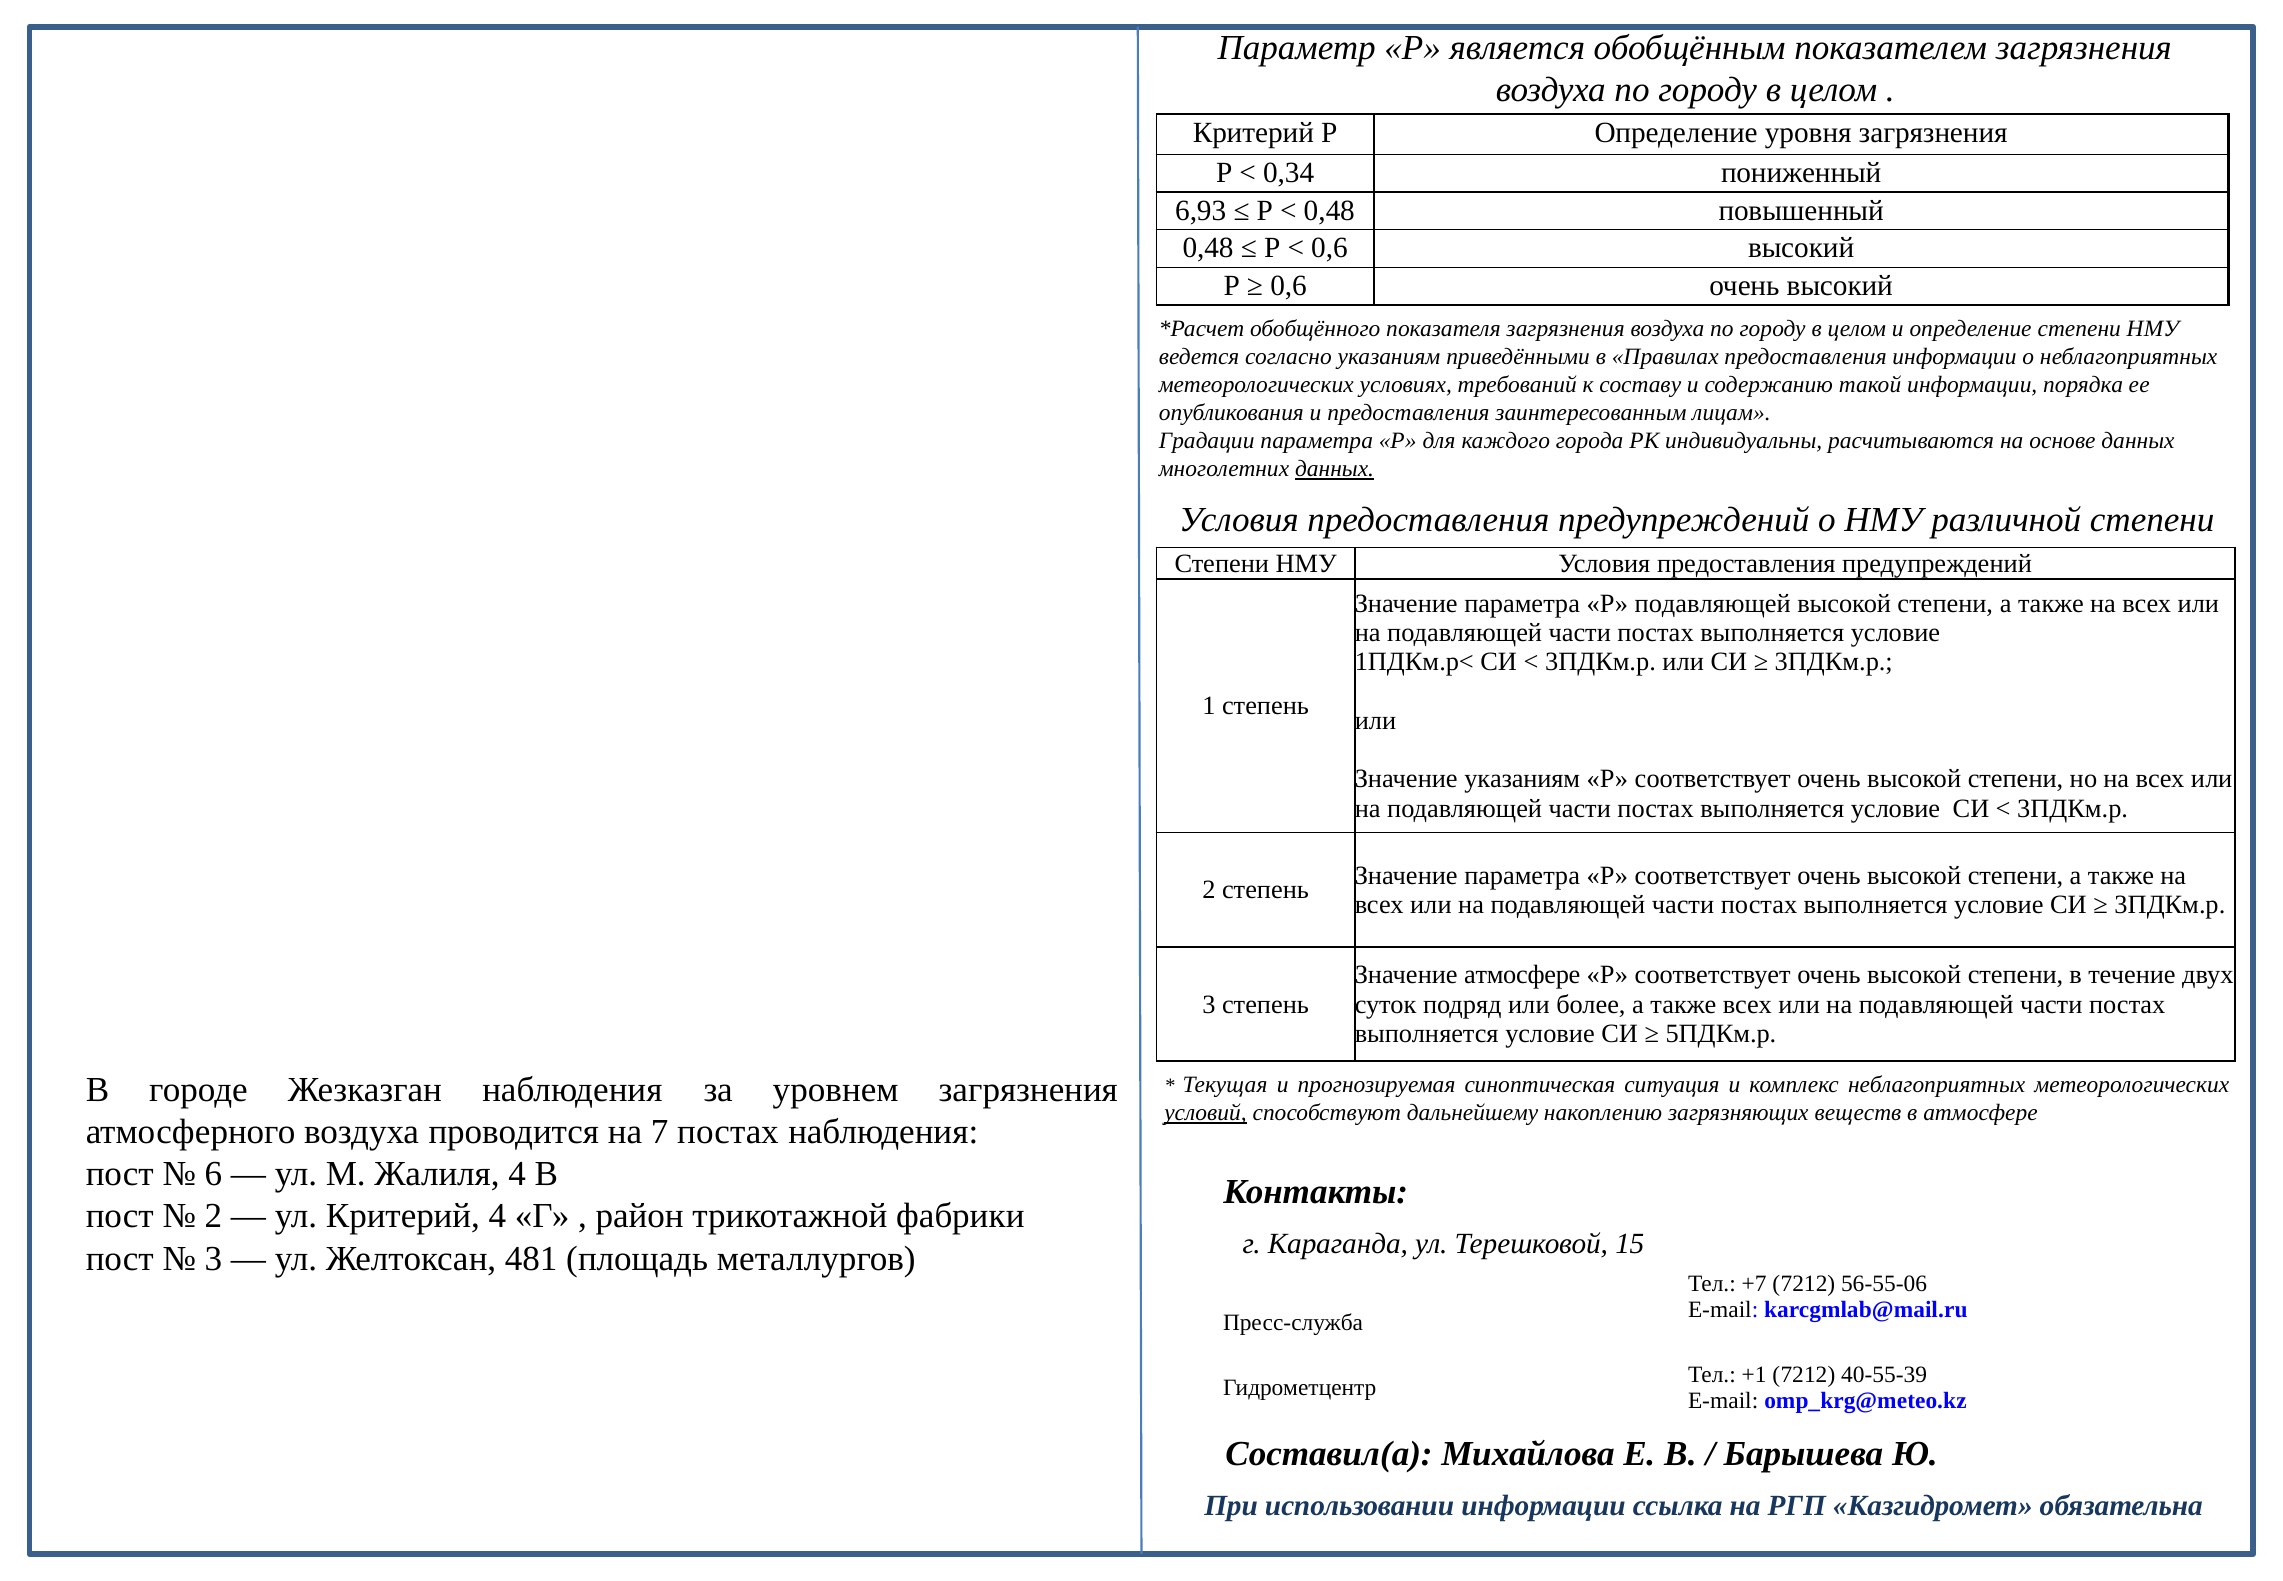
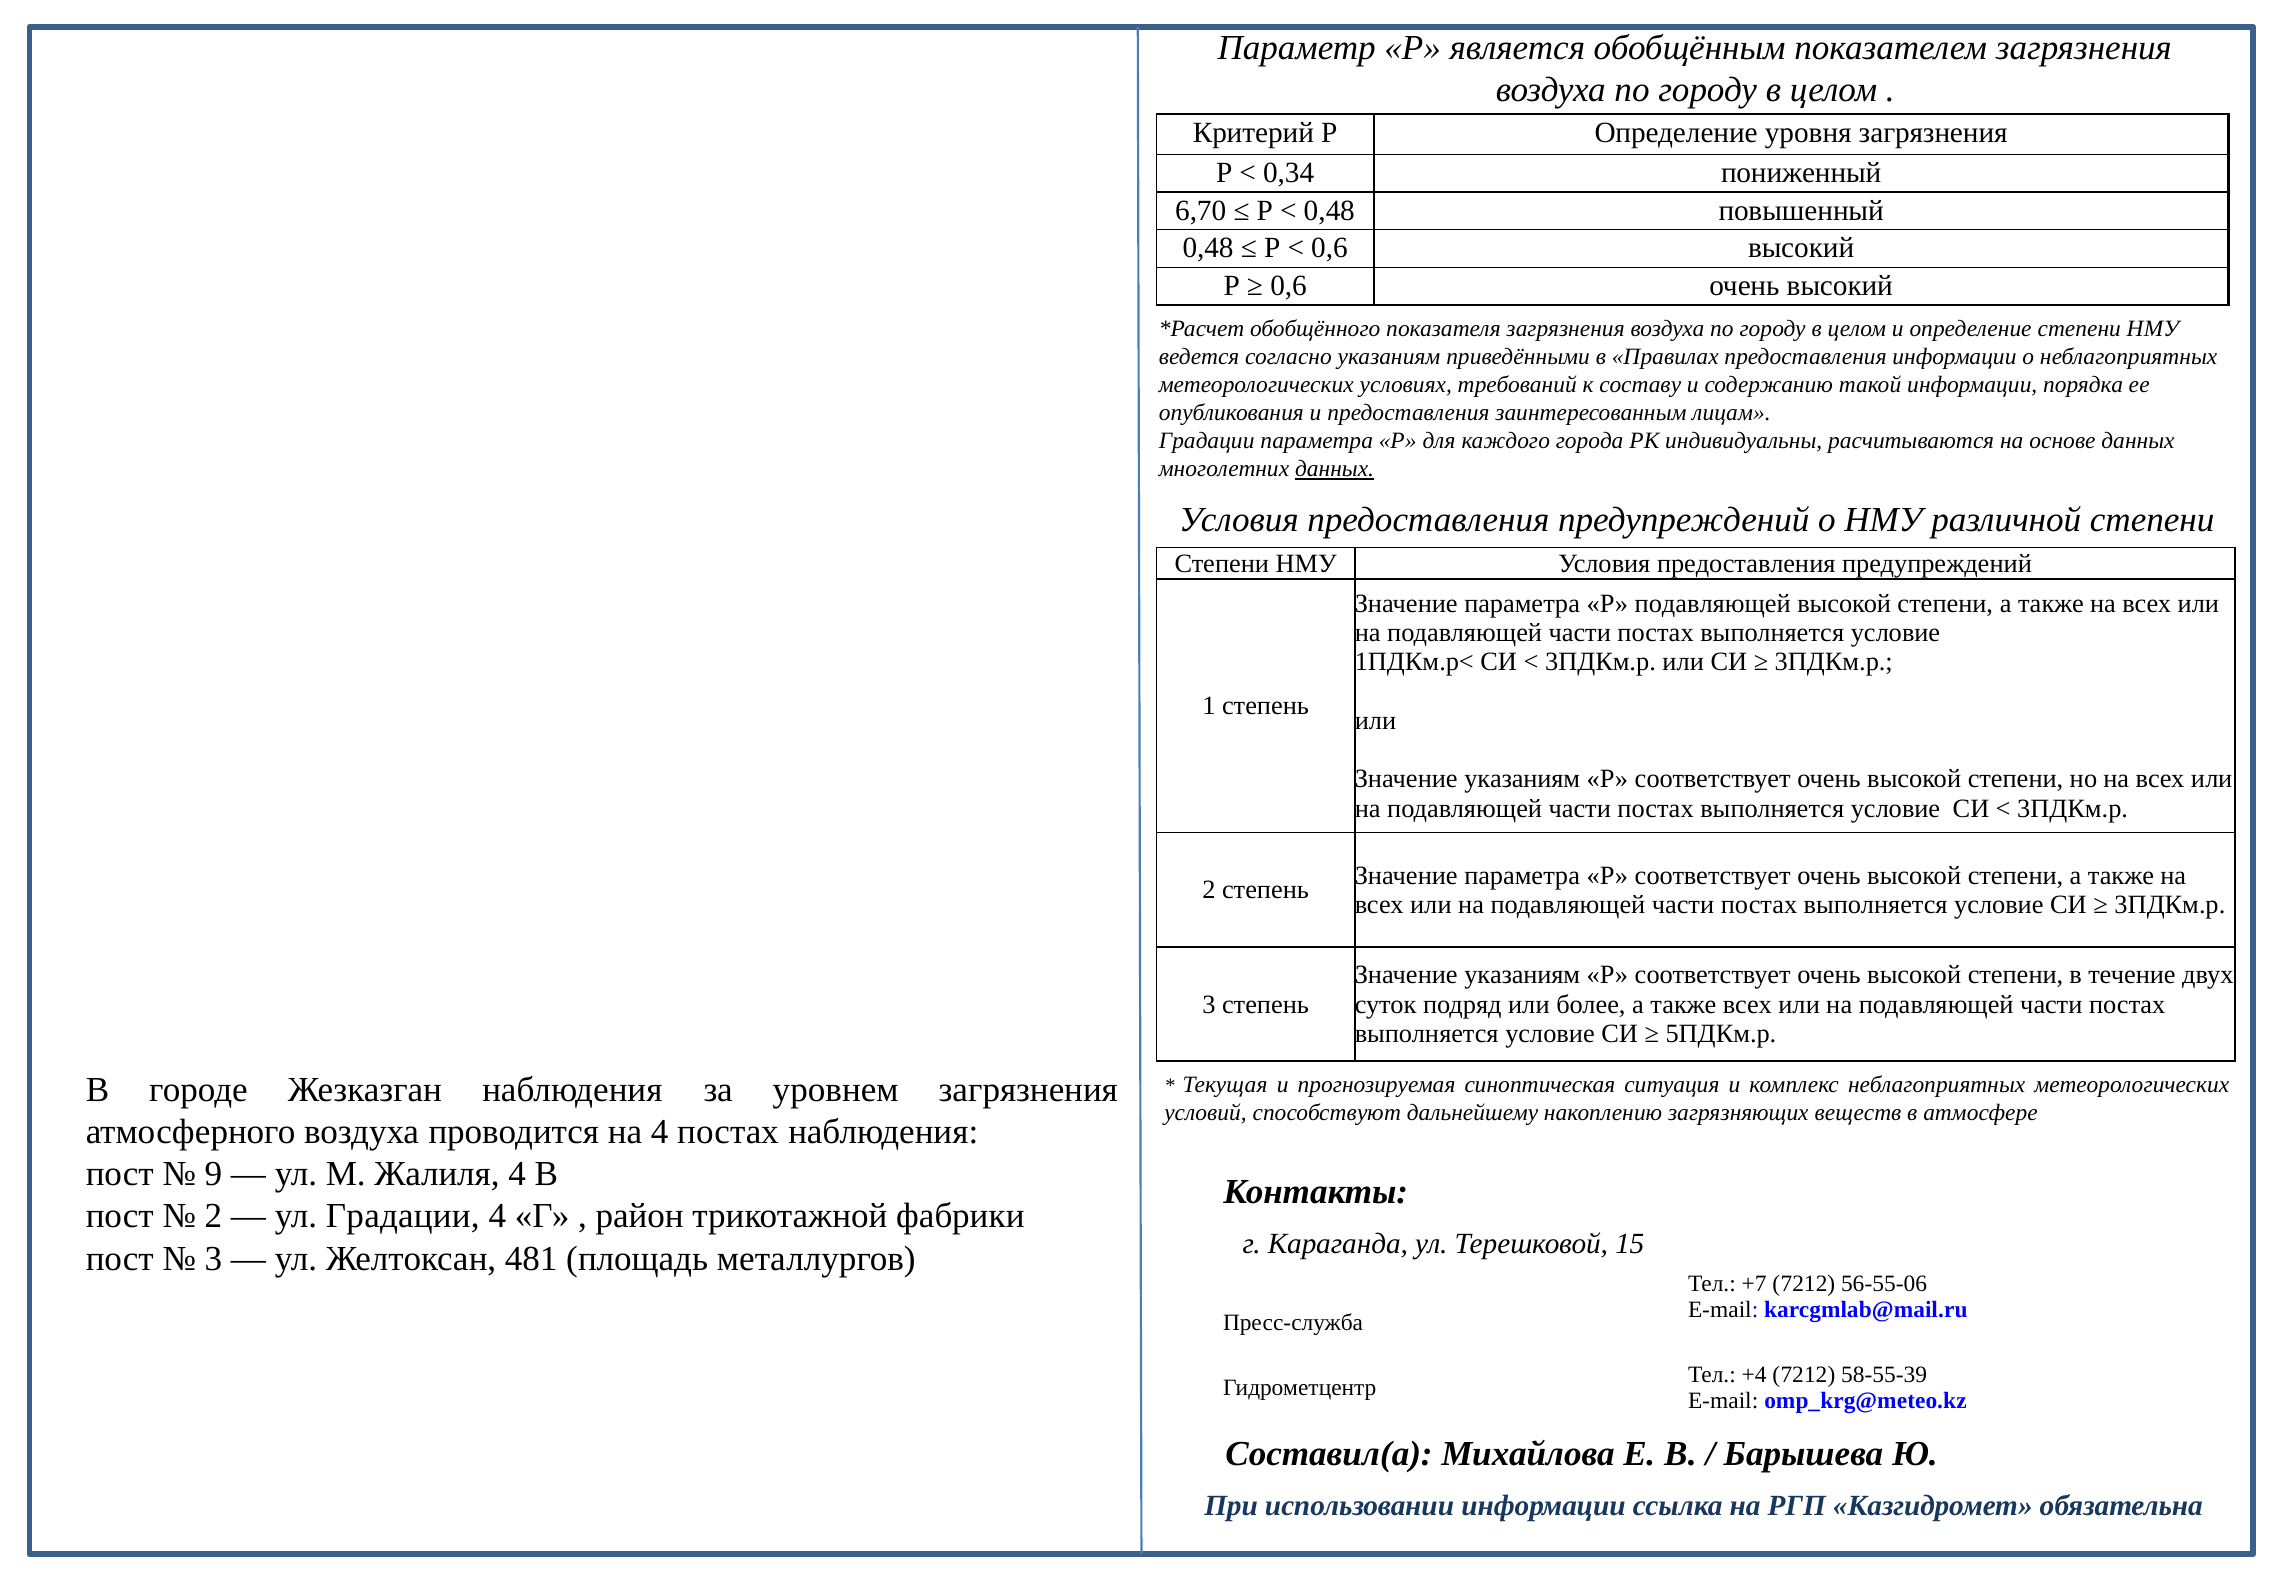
6,93: 6,93 -> 6,70 (1201, 210)
атмосфере: атмосфере -> указаниям (1522, 975)
условий underline: present -> none (1206, 1113)
на 7: 7 -> 4 (660, 1132)
6: 6 -> 9 (213, 1174)
ул Критерий: Критерий -> Градации (403, 1216)
+1: +1 -> +4 (1754, 1375)
40-55-39: 40-55-39 -> 58-55-39 (1884, 1375)
